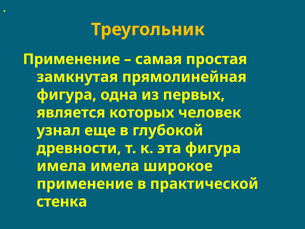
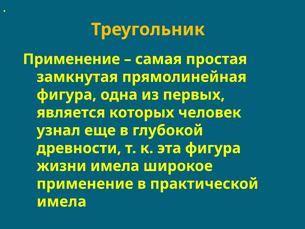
имела: имела -> жизни (62, 166)
стенка: стенка -> имела (62, 201)
